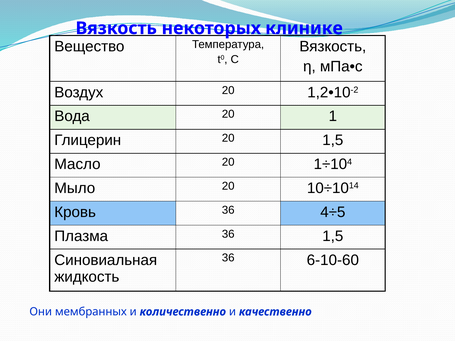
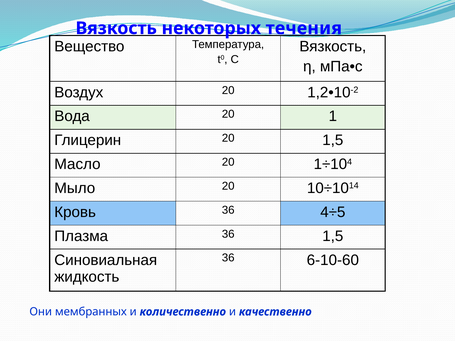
клинике: клинике -> течения (304, 28)
